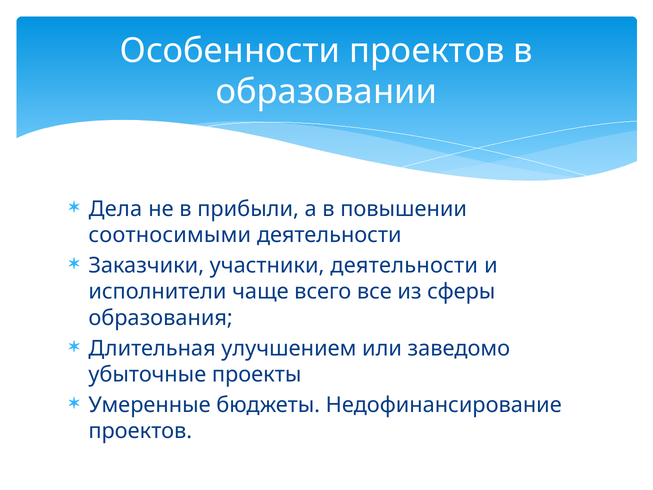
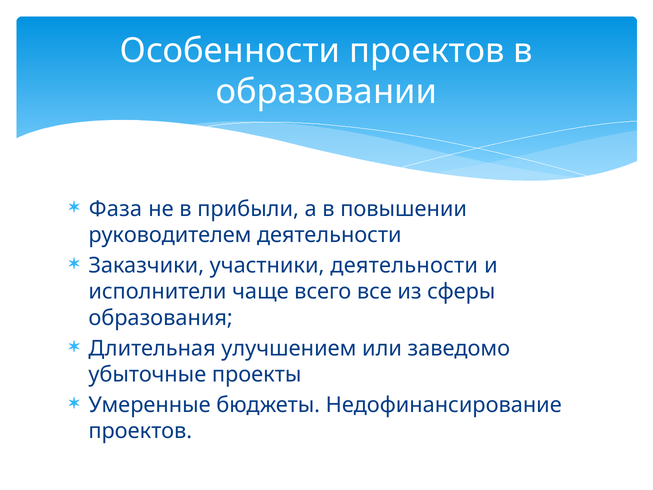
Дела: Дела -> Фаза (115, 209)
соотносимыми: соотносимыми -> руководителем (170, 235)
